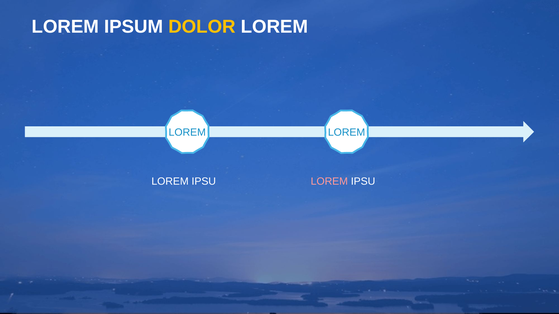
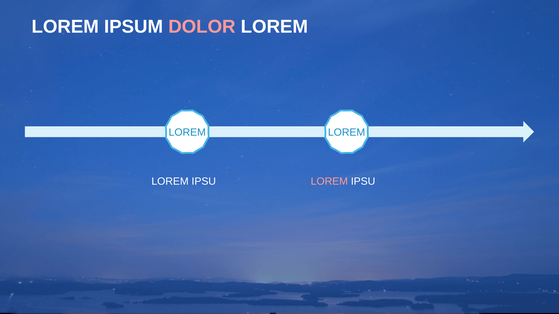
DOLOR colour: yellow -> pink (202, 27)
